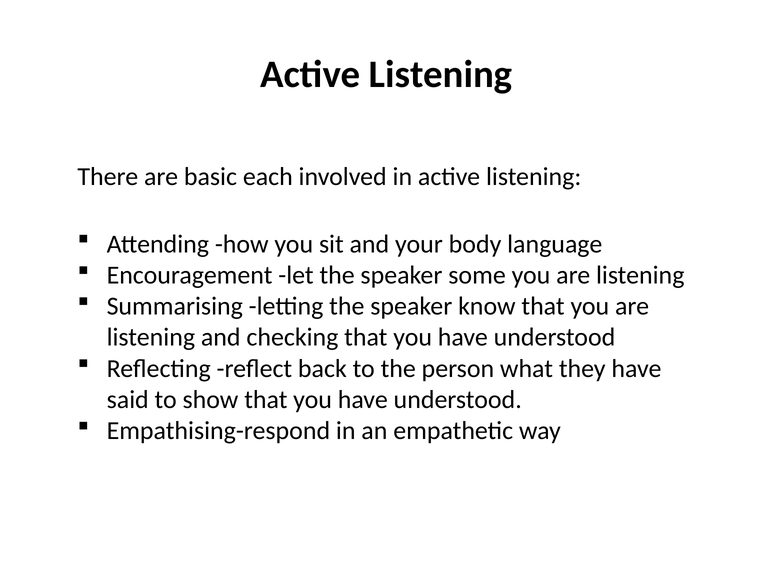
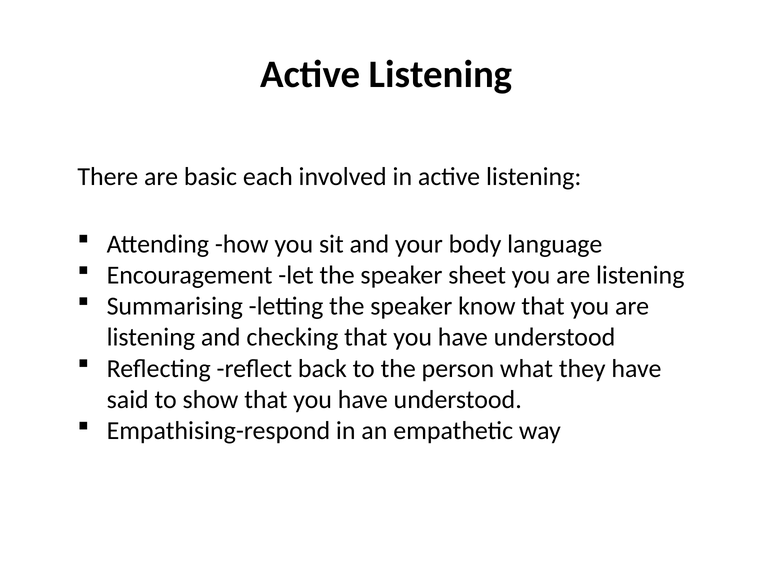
some: some -> sheet (477, 275)
